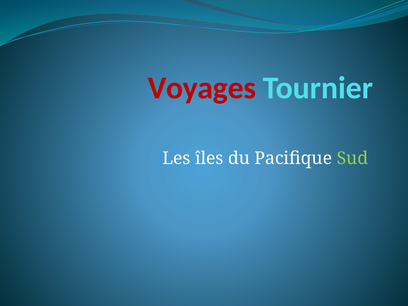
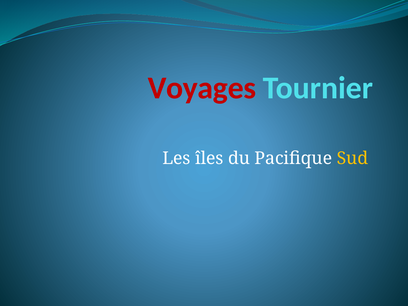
Sud colour: light green -> yellow (353, 158)
